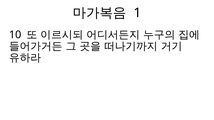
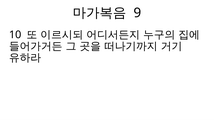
1: 1 -> 9 (137, 13)
